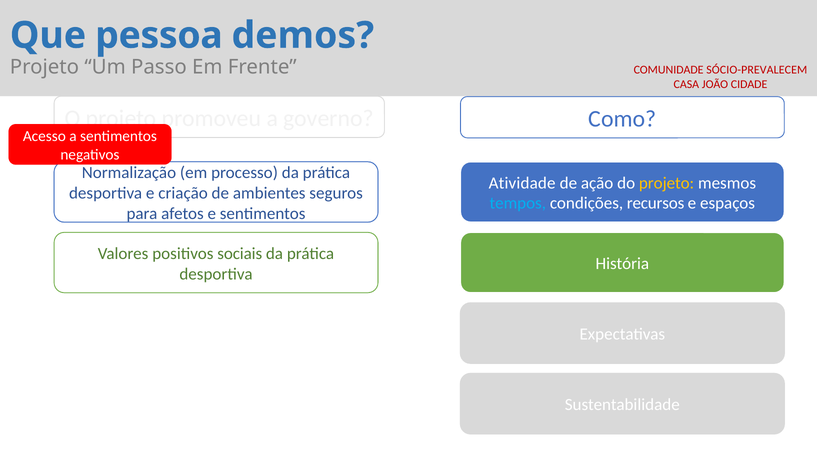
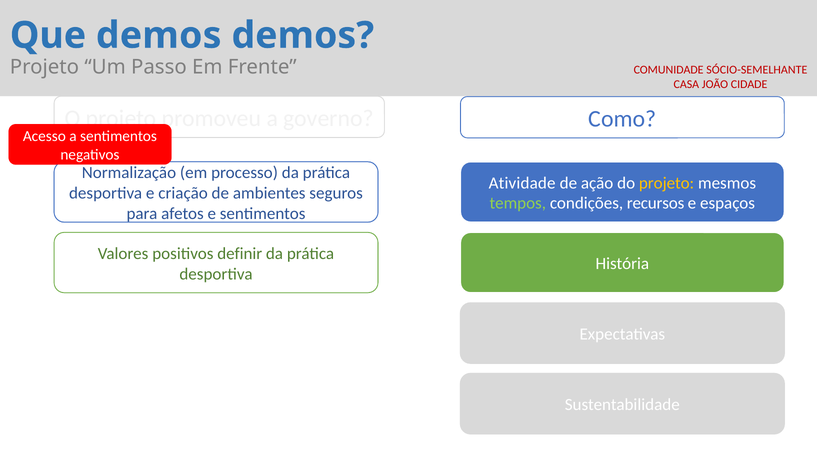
Que pessoa: pessoa -> demos (159, 35)
SÓCIO-PREVALECEM: SÓCIO-PREVALECEM -> SÓCIO-SEMELHANTE (757, 70)
tempos colour: light blue -> light green (518, 204)
sociais: sociais -> definir (240, 254)
